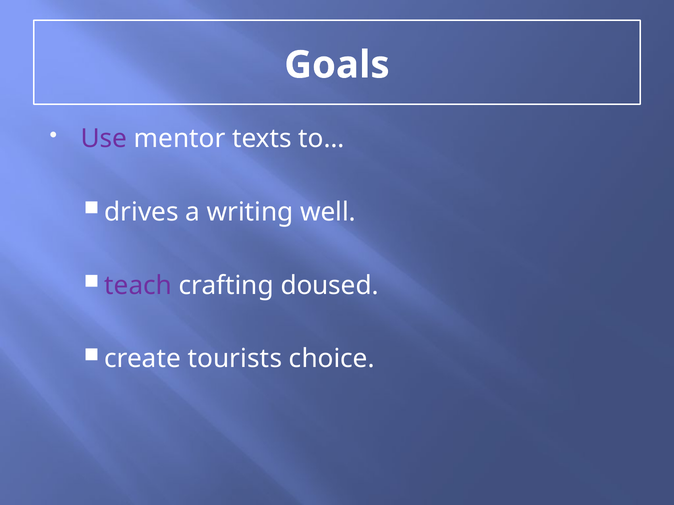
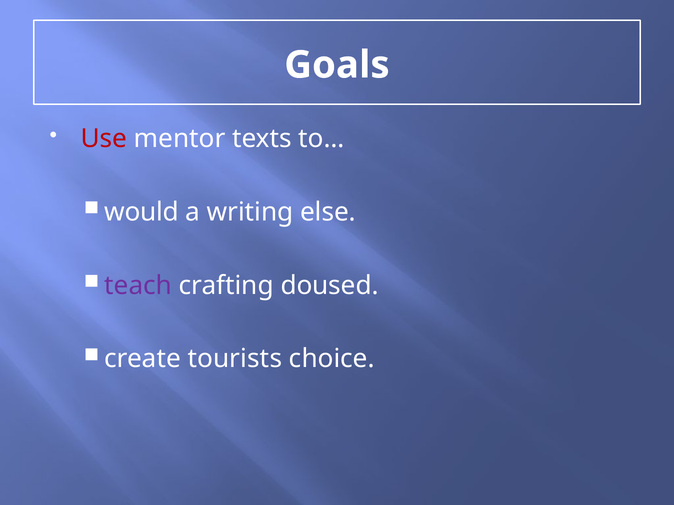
Use colour: purple -> red (104, 139)
drives: drives -> would (142, 212)
well: well -> else (328, 212)
